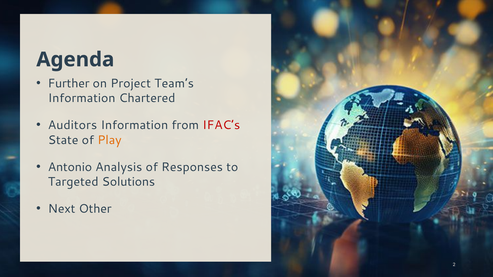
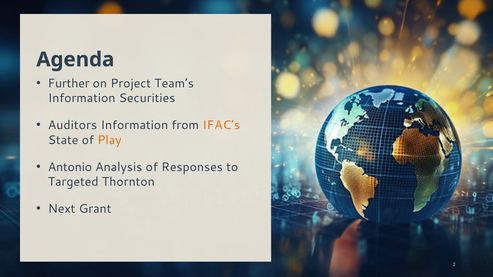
Chartered: Chartered -> Securities (147, 98)
IFAC’s colour: red -> orange (221, 125)
Solutions: Solutions -> Thornton (128, 182)
Other: Other -> Grant (95, 209)
